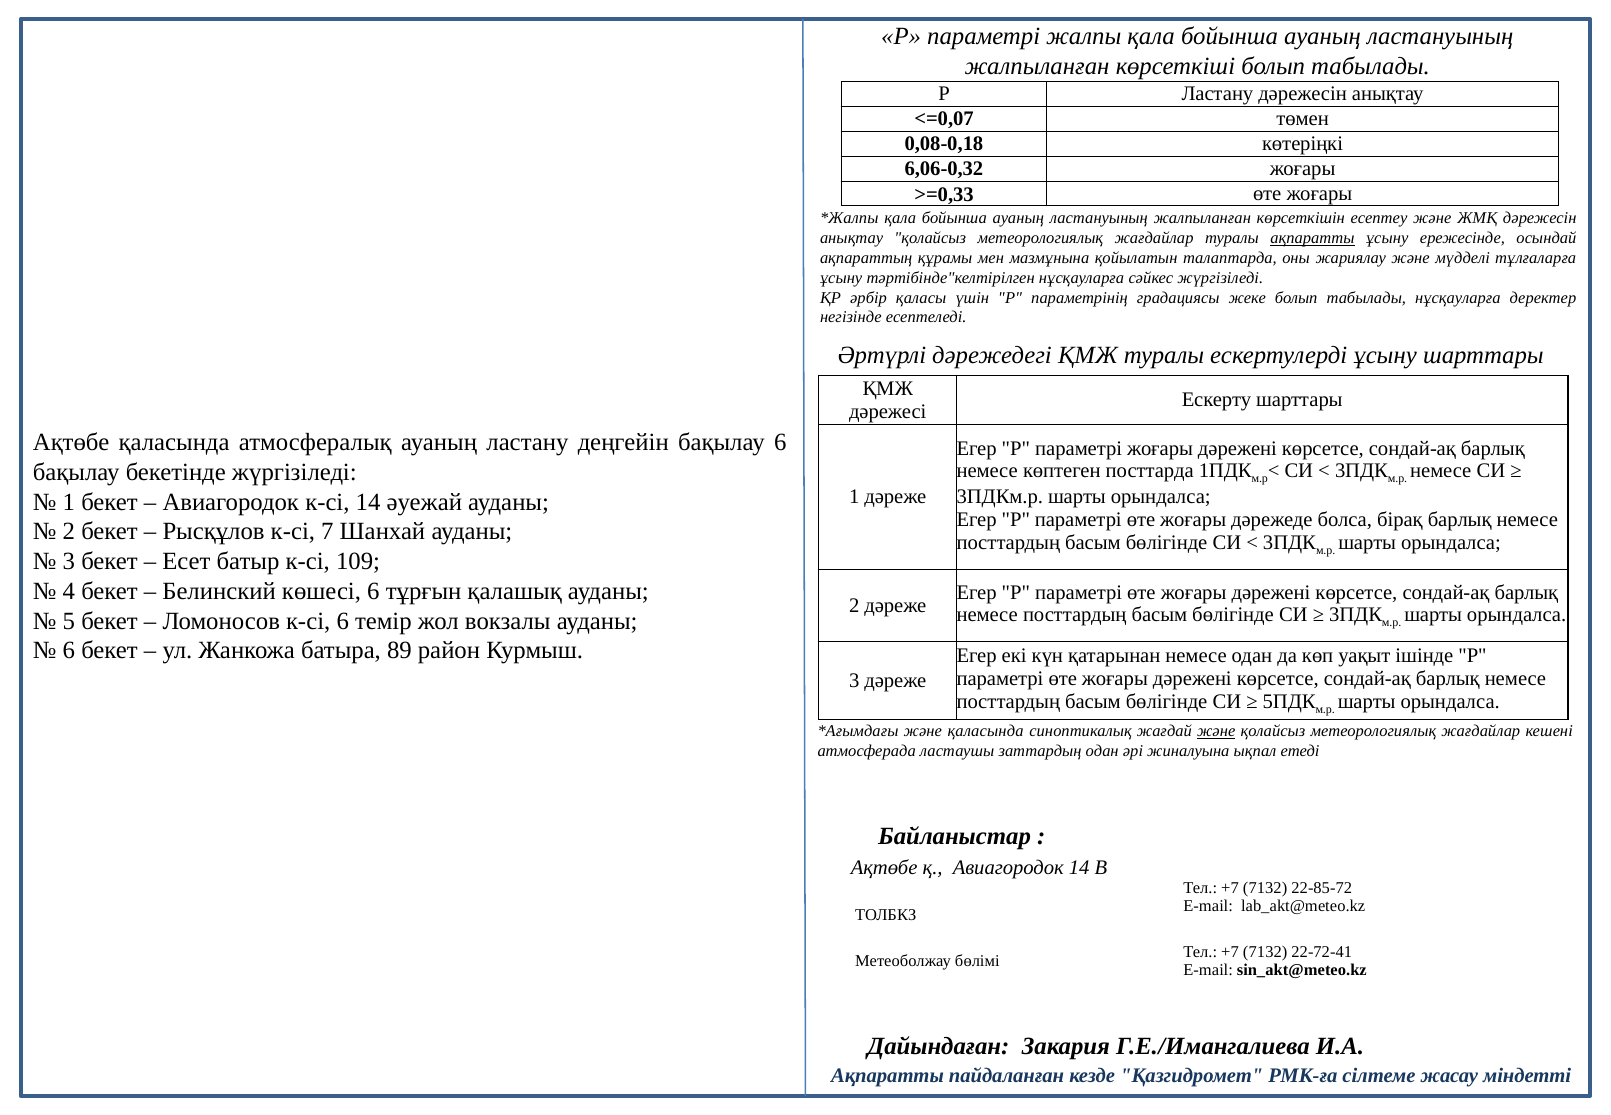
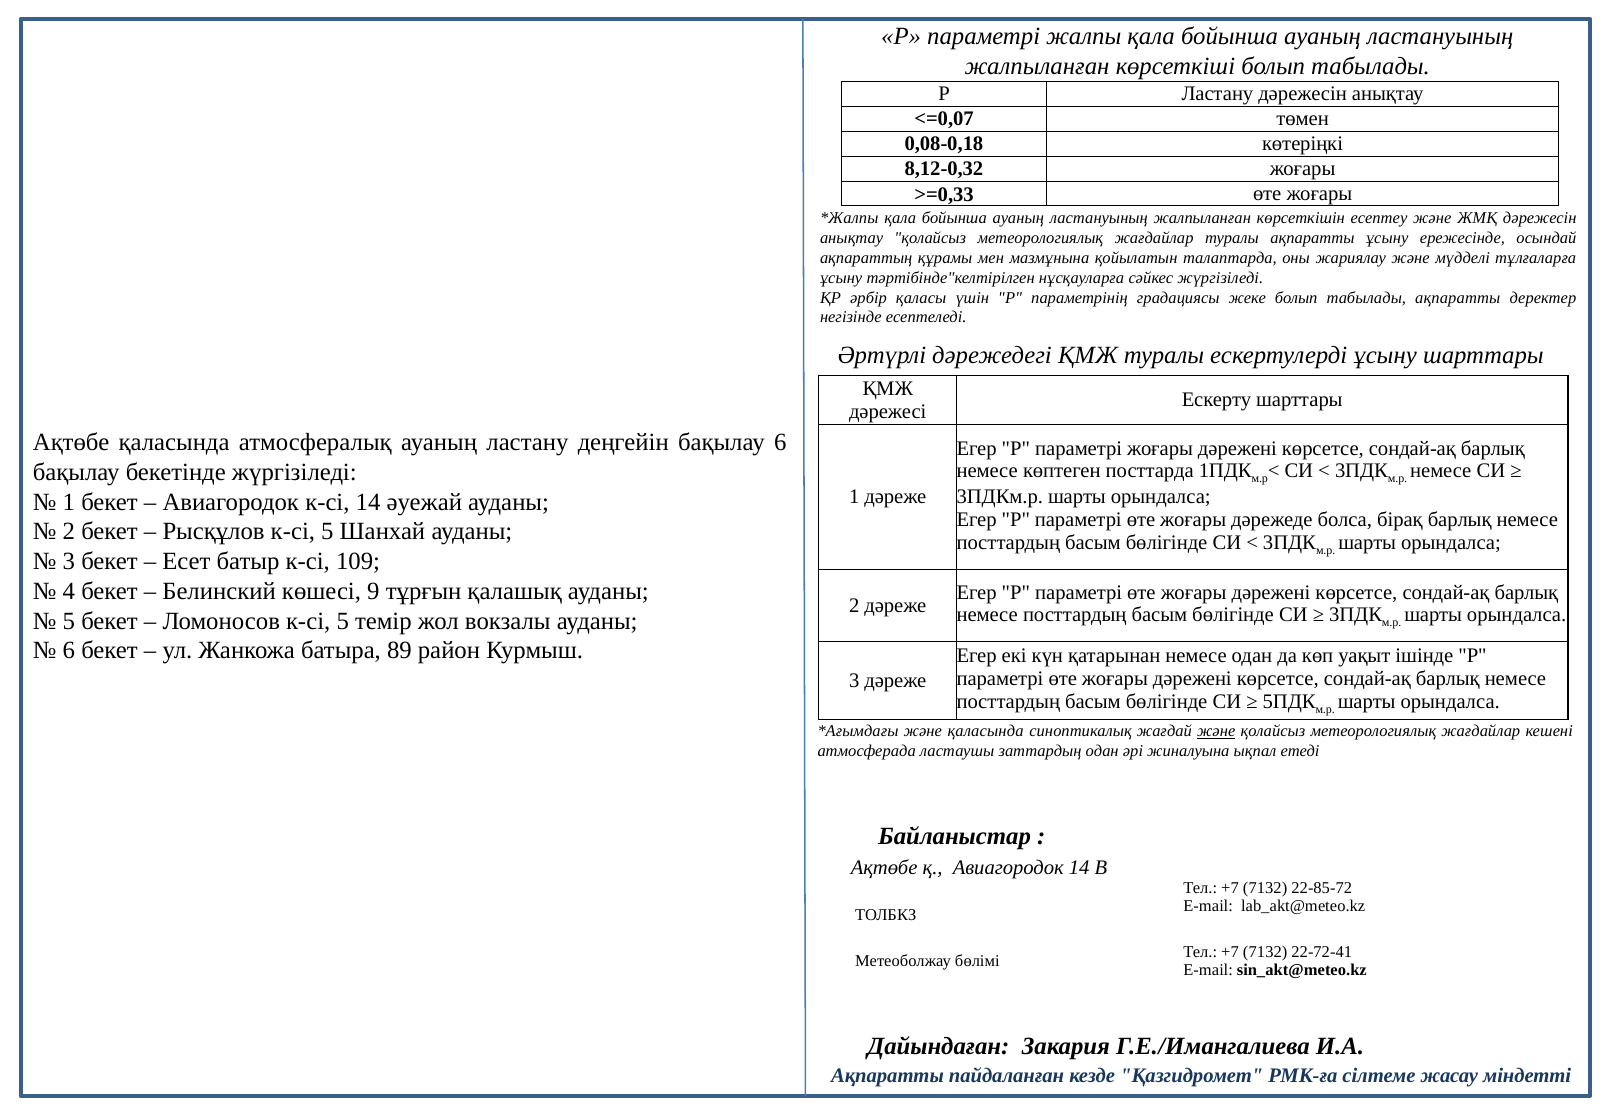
6,06-0,32: 6,06-0,32 -> 8,12-0,32 (944, 169)
ақпаратты underline: present -> none (1312, 238)
табылады нұсқауларға: нұсқауларға -> ақпаратты (1458, 298)
Рысқұлов к-сі 7: 7 -> 5 (327, 532)
көшесі 6: 6 -> 9 (373, 591)
Ломоносов к-сі 6: 6 -> 5 (343, 621)
